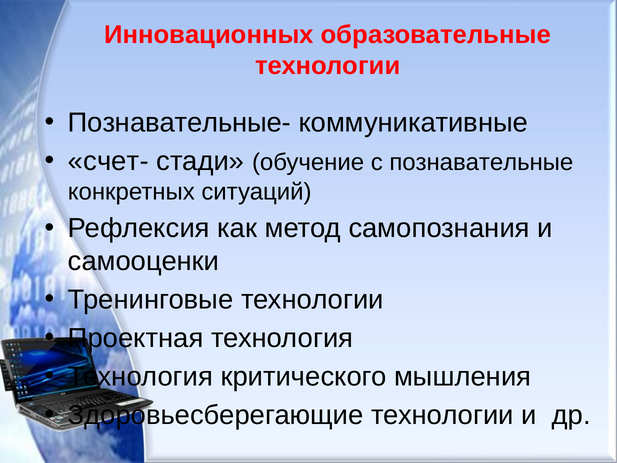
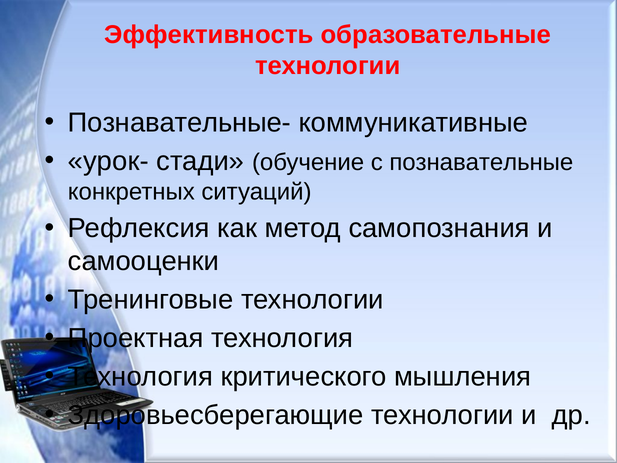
Инновационных: Инновационных -> Эффективность (209, 35)
счет-: счет- -> урок- (108, 161)
